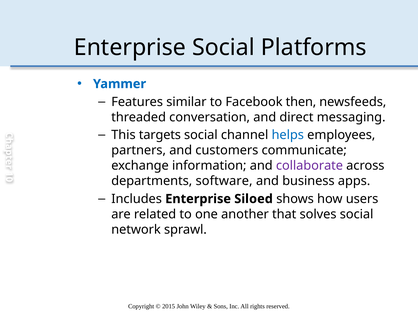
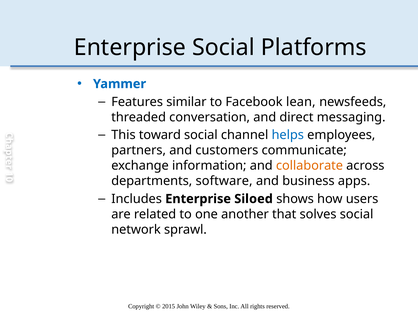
then: then -> lean (301, 102)
targets: targets -> toward (160, 135)
collaborate colour: purple -> orange (309, 165)
